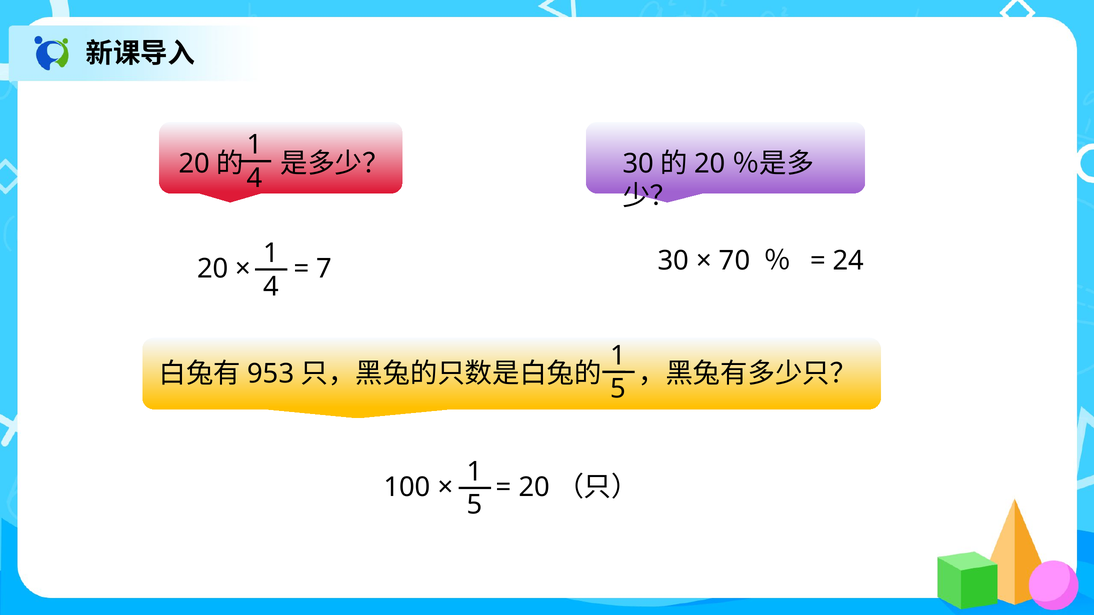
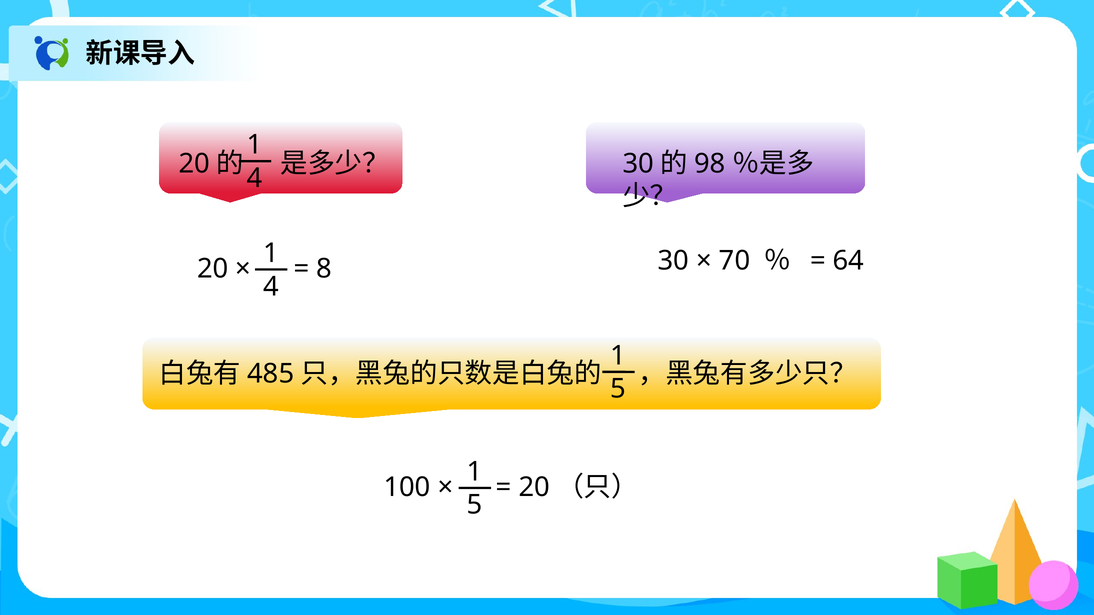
20: 20 -> 98 (710, 164)
24: 24 -> 64 (848, 261)
7: 7 -> 8 (324, 269)
953: 953 -> 485 (271, 374)
